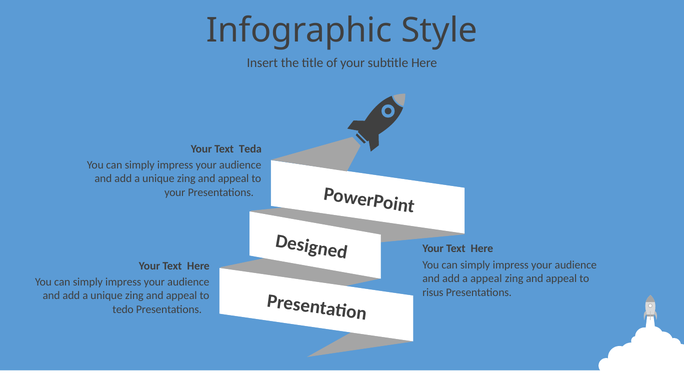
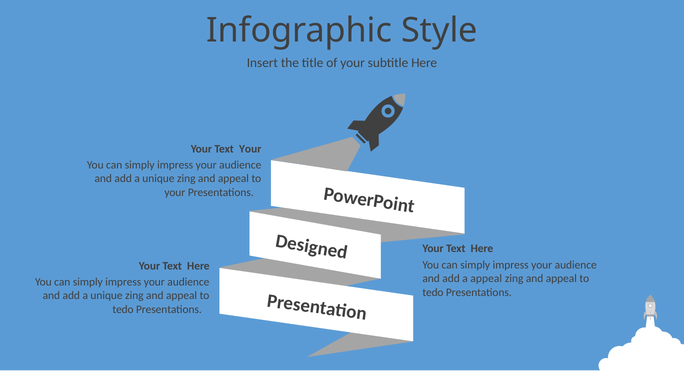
Text Teda: Teda -> Your (250, 149)
risus: risus -> tedo (433, 292)
